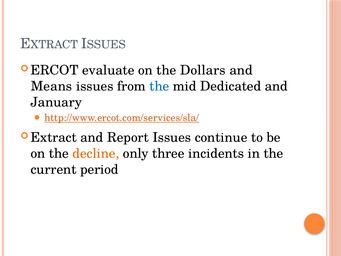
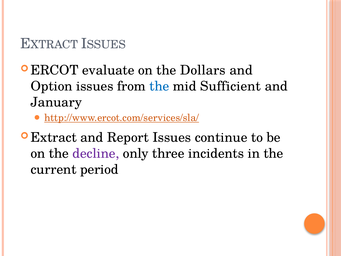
Means: Means -> Option (52, 86)
Dedicated: Dedicated -> Sufficient (231, 86)
decline colour: orange -> purple (96, 153)
